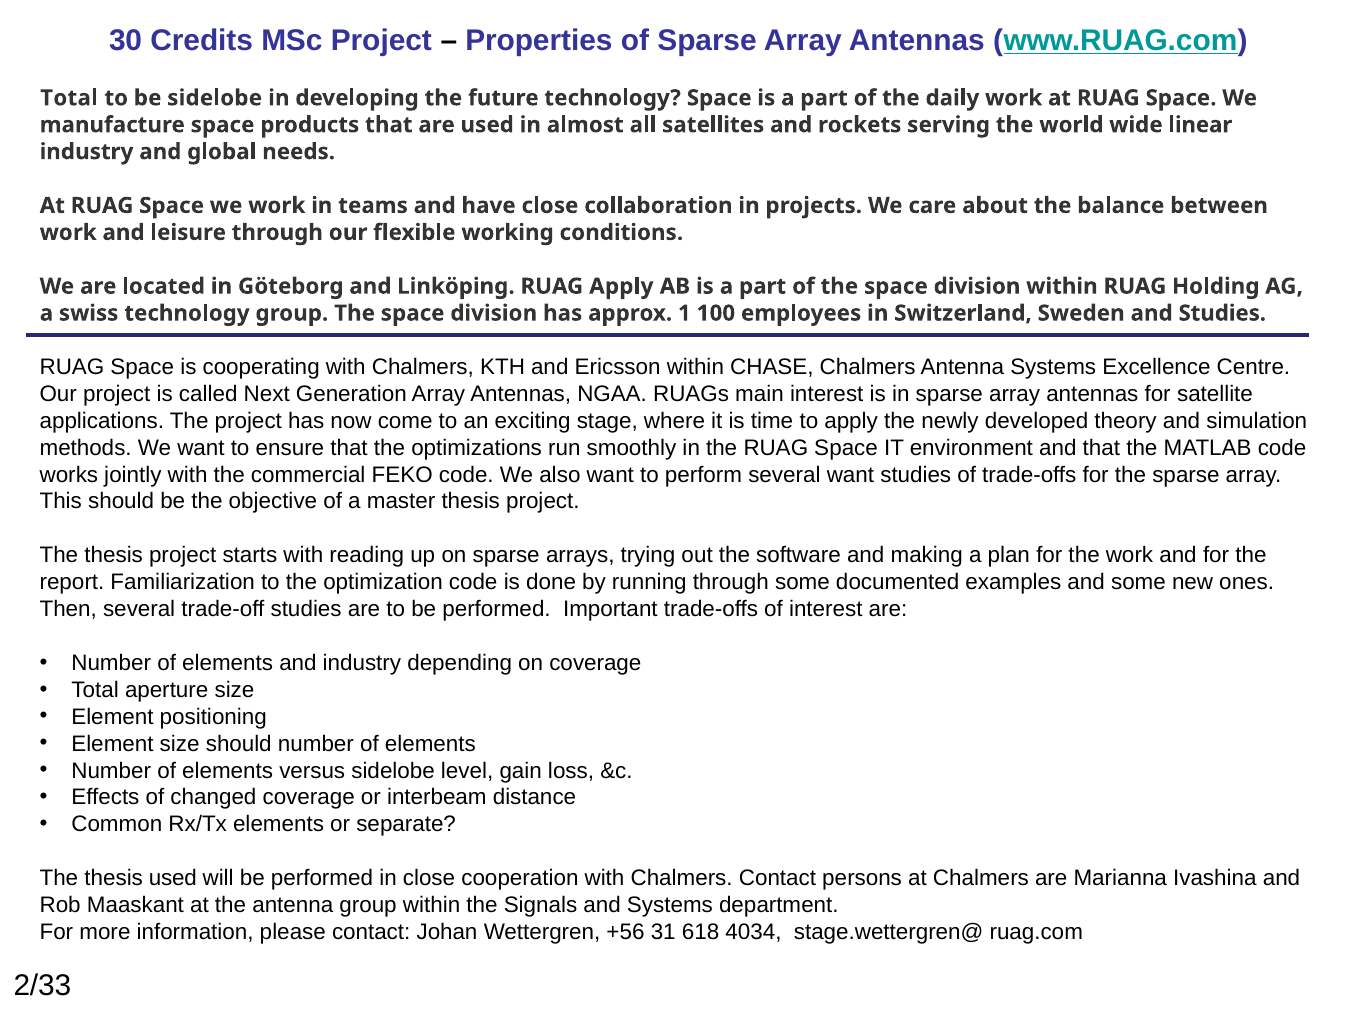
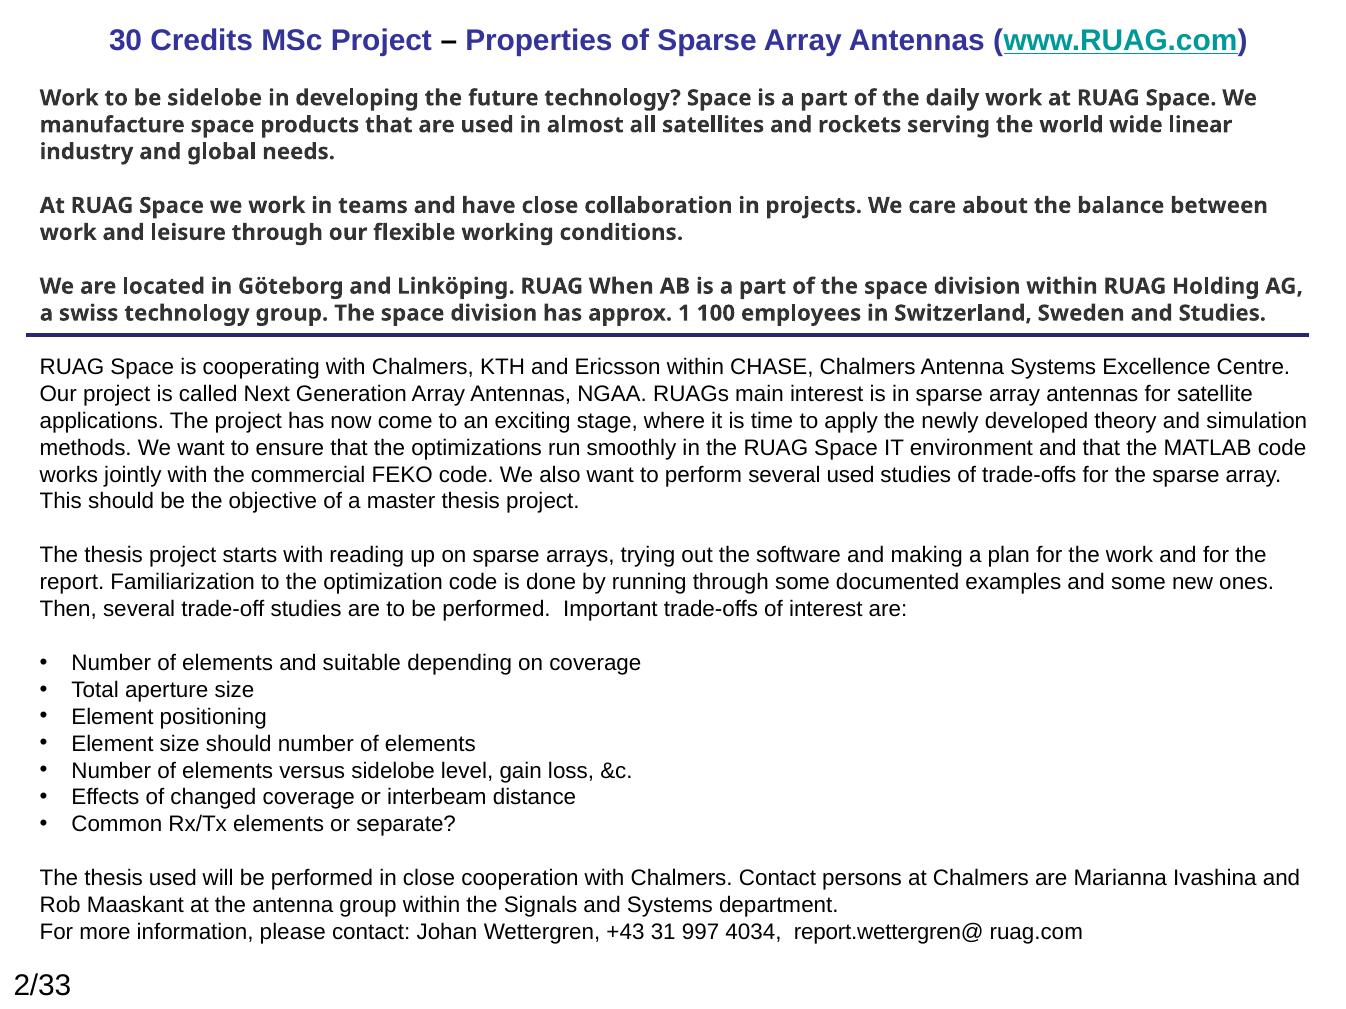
Total: Total -> Work (69, 98)
RUAG Apply: Apply -> When (621, 286)
several want: want -> used (851, 475)
and industry: industry -> suitable (362, 663)
+56: +56 -> +43 (625, 933)
618: 618 -> 997 (701, 933)
stage.wettergren@: stage.wettergren@ -> report.wettergren@ (889, 933)
